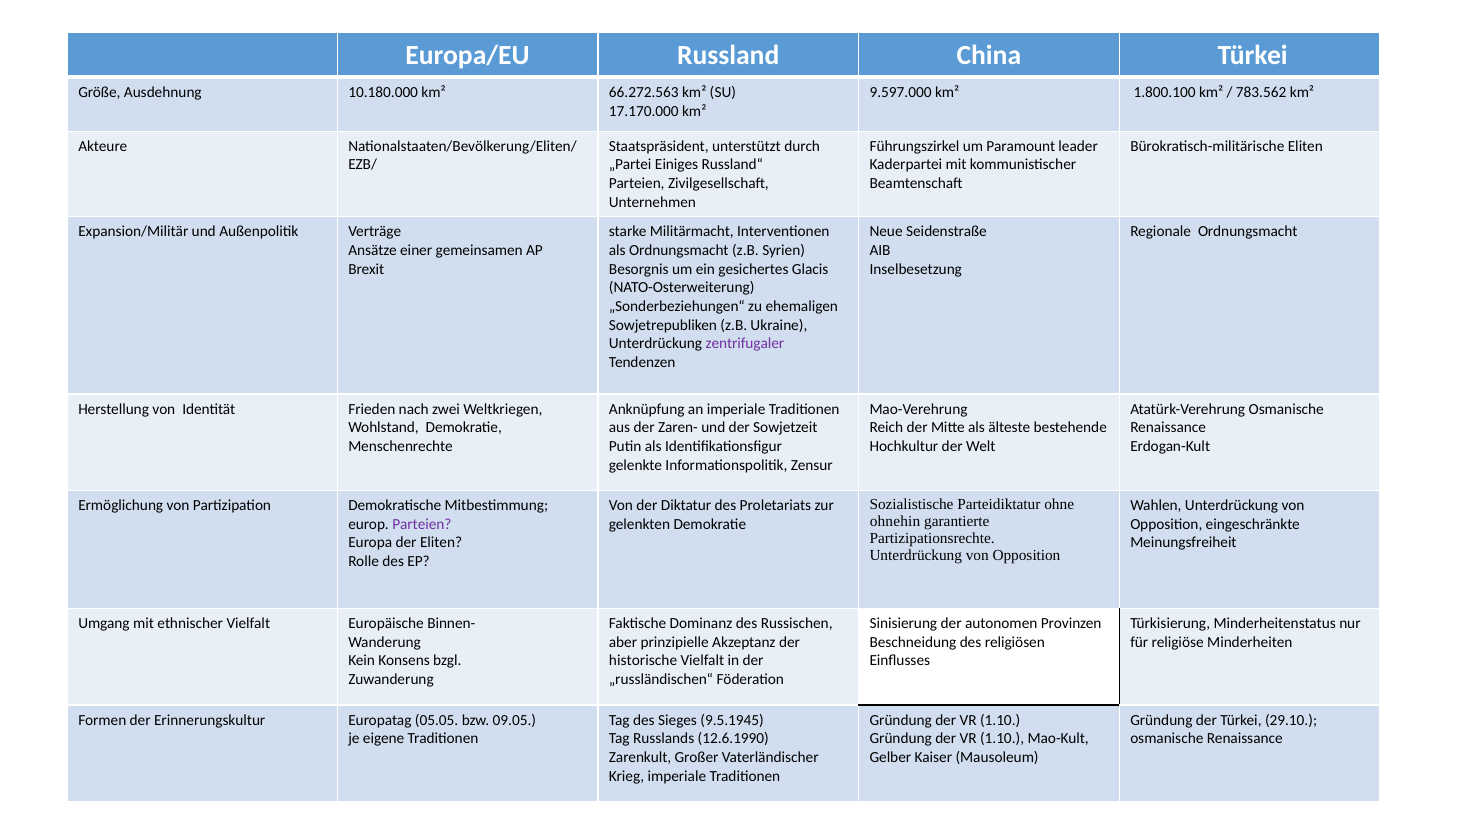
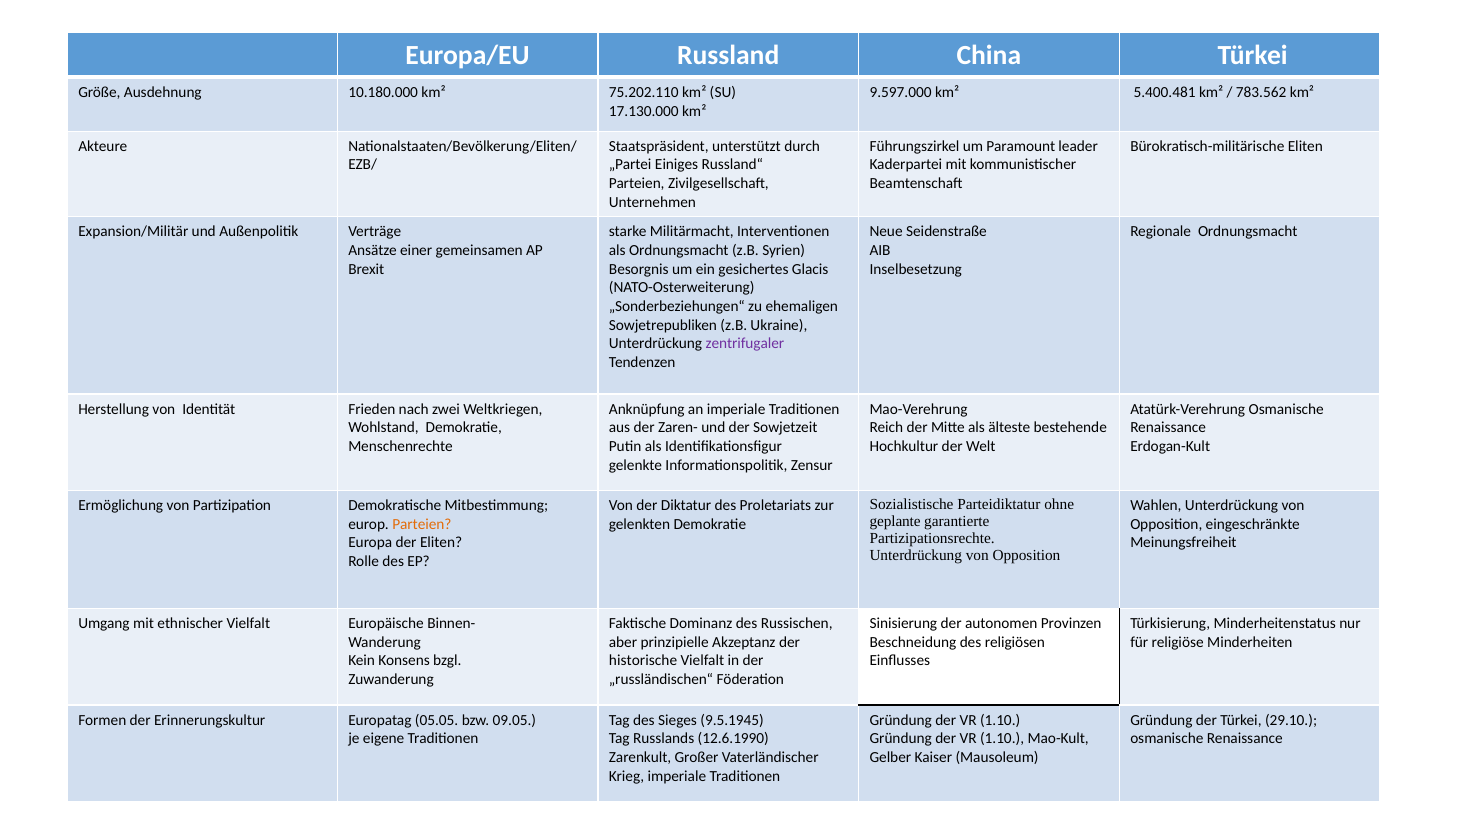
66.272.563: 66.272.563 -> 75.202.110 (644, 92)
1.800.100: 1.800.100 -> 5.400.481 (1165, 92)
17.170.000: 17.170.000 -> 17.130.000 (644, 111)
ohnehin: ohnehin -> geplante (895, 521)
Parteien colour: purple -> orange (422, 524)
